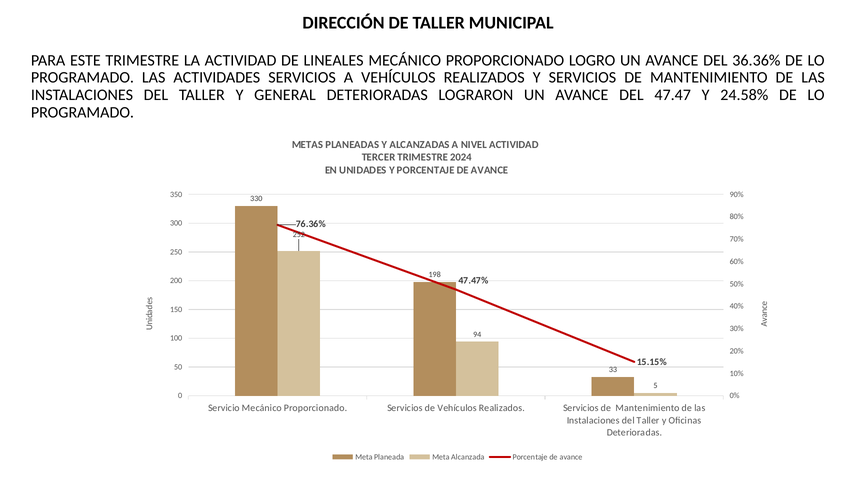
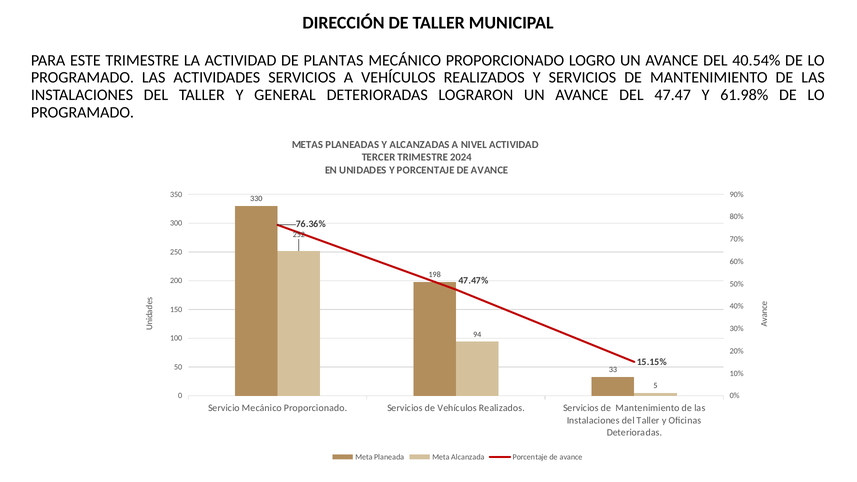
LINEALES: LINEALES -> PLANTAS (333, 60)
36.36%: 36.36% -> 40.54% (756, 60)
24.58%: 24.58% -> 61.98% (744, 95)
